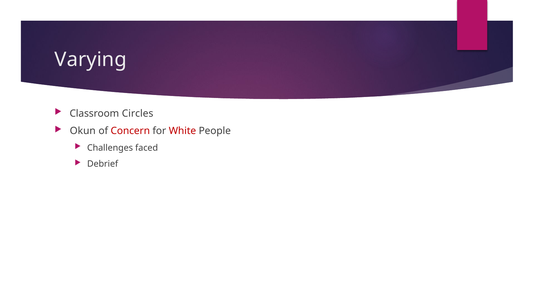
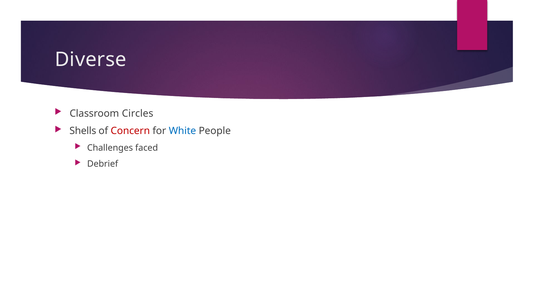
Varying: Varying -> Diverse (91, 60)
Okun: Okun -> Shells (83, 131)
White colour: red -> blue (182, 131)
